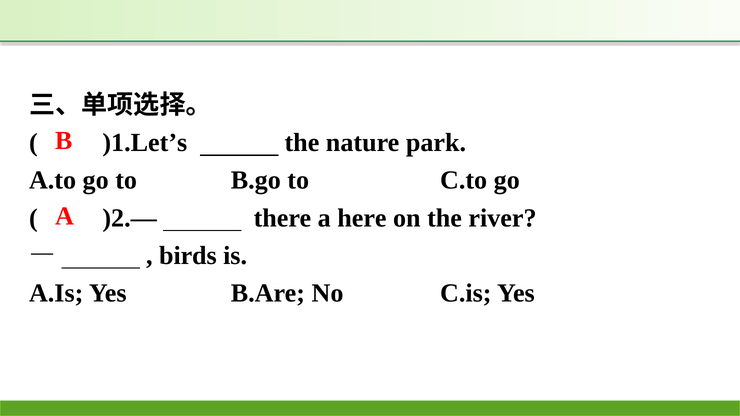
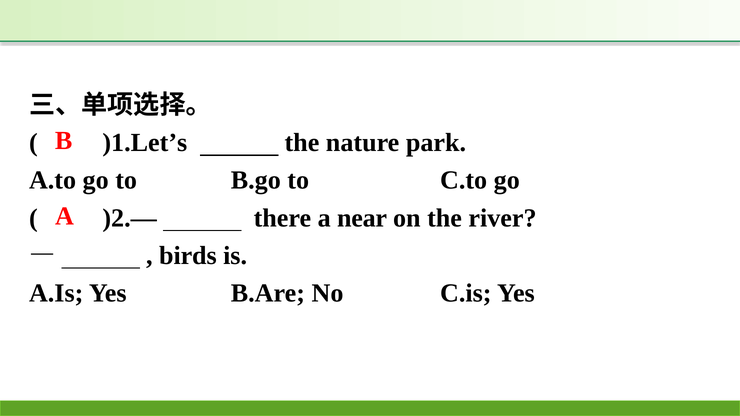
here: here -> near (362, 218)
